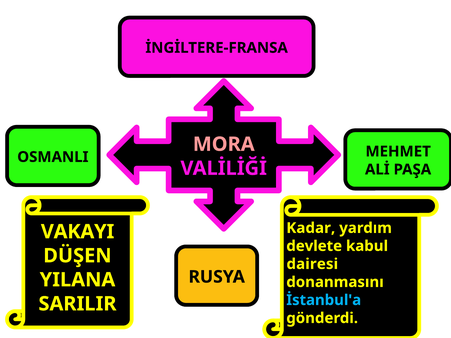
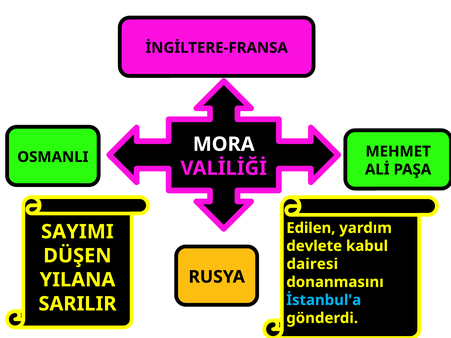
MORA colour: pink -> white (224, 144)
Kadar: Kadar -> Edilen (311, 228)
VAKAYI: VAKAYI -> SAYIMI (77, 232)
